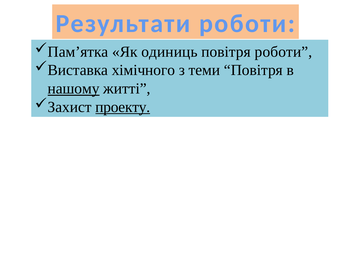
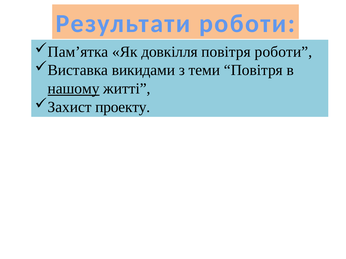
одиниць: одиниць -> довкілля (170, 52)
хімічного: хімічного -> викидами (143, 70)
проекту underline: present -> none (123, 107)
